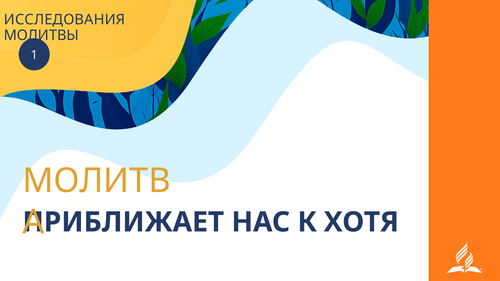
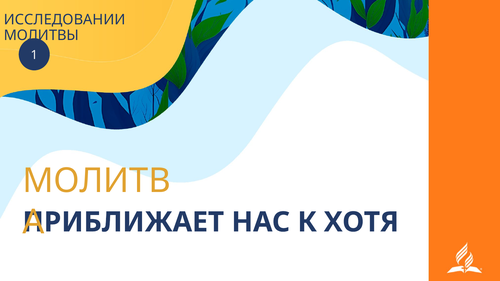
ИССЛЕДОВАНИЯ: ИССЛЕДОВАНИЯ -> ИССЛЕДОВАНИИ (65, 20)
